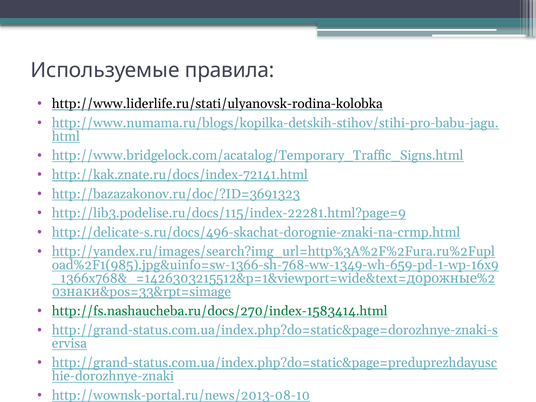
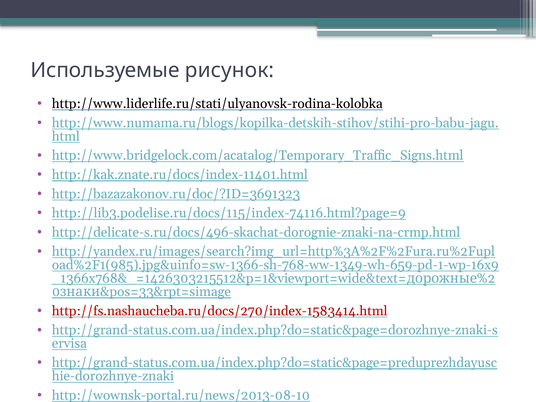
правила: правила -> рисунок (230, 70)
http://kak.znate.ru/docs/index-72141.html: http://kak.znate.ru/docs/index-72141.html -> http://kak.znate.ru/docs/index-11401.html (180, 175)
http://lib3.podelise.ru/docs/115/index-22281.html?page=9: http://lib3.podelise.ru/docs/115/index-22281.html?page=9 -> http://lib3.podelise.ru/docs/115/index-74116.html?page=9 (229, 213)
http://fs.nashaucheba.ru/docs/270/index-1583414.html colour: green -> red (220, 311)
